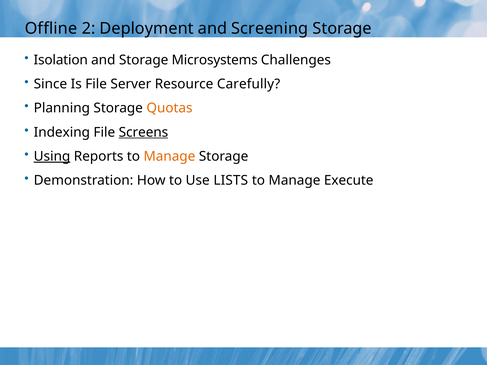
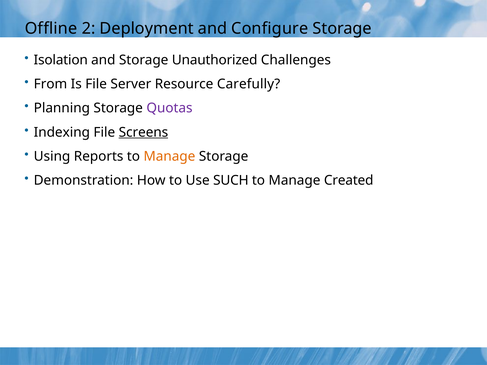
Screening: Screening -> Configure (270, 28)
Microsystems: Microsystems -> Unauthorized (215, 60)
Since: Since -> From (50, 84)
Quotas colour: orange -> purple (169, 108)
Using underline: present -> none (52, 156)
LISTS: LISTS -> SUCH (231, 180)
Execute: Execute -> Created (349, 180)
